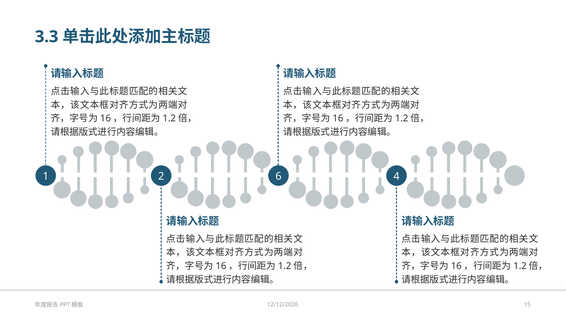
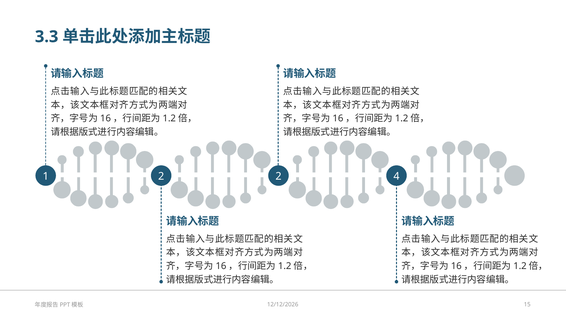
1 6: 6 -> 2 (278, 176)
